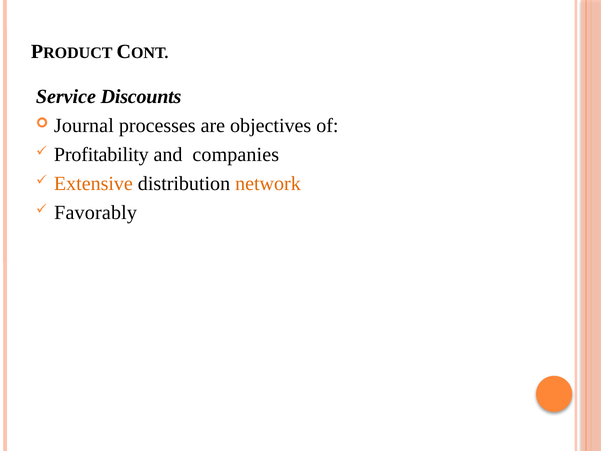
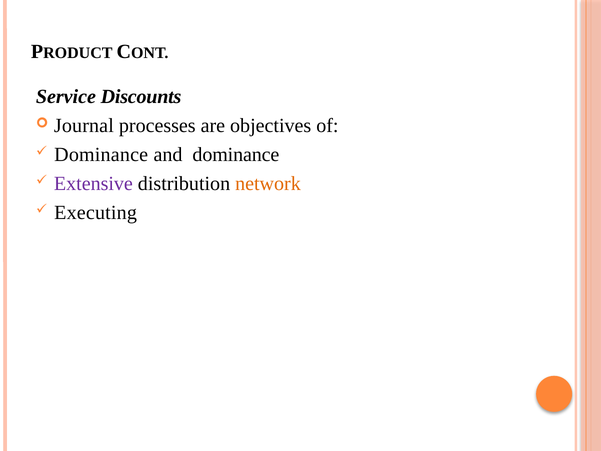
Profitability: Profitability -> Dominance (101, 155)
and companies: companies -> dominance (236, 155)
Extensive colour: orange -> purple (93, 184)
Favorably: Favorably -> Executing (96, 213)
